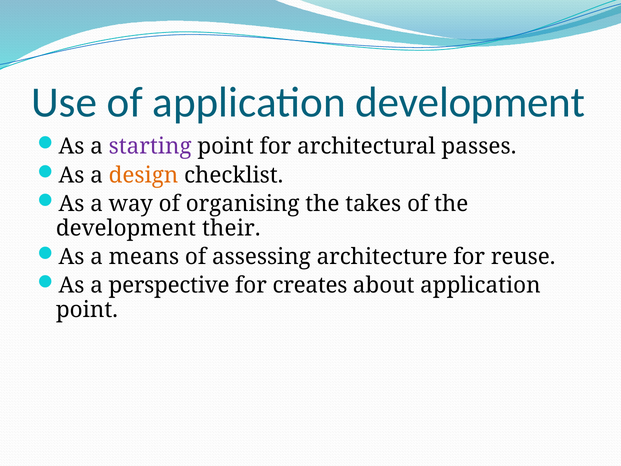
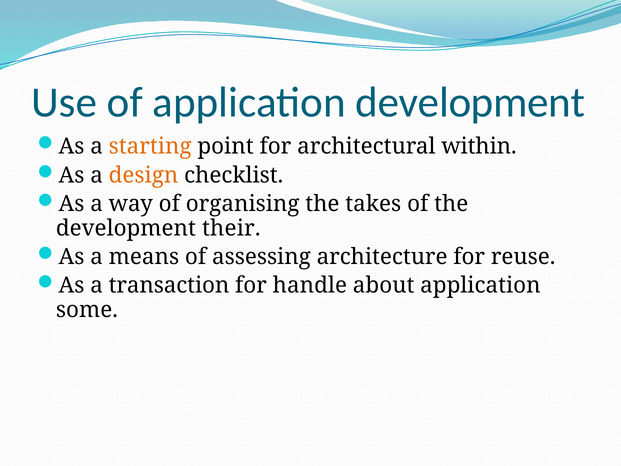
starting colour: purple -> orange (150, 147)
passes: passes -> within (479, 147)
perspective: perspective -> transaction (169, 285)
creates: creates -> handle (310, 285)
point: point -> some (87, 310)
